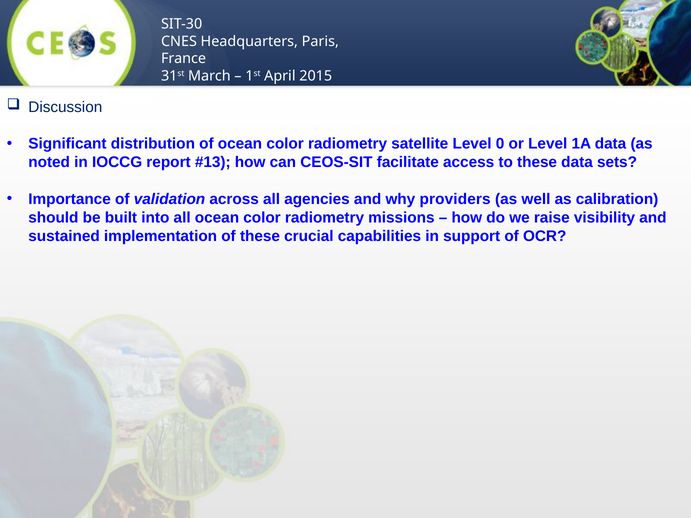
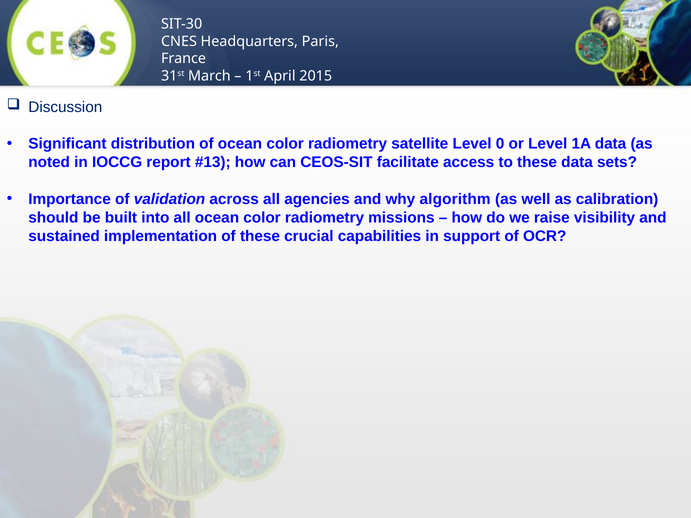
providers: providers -> algorithm (455, 199)
